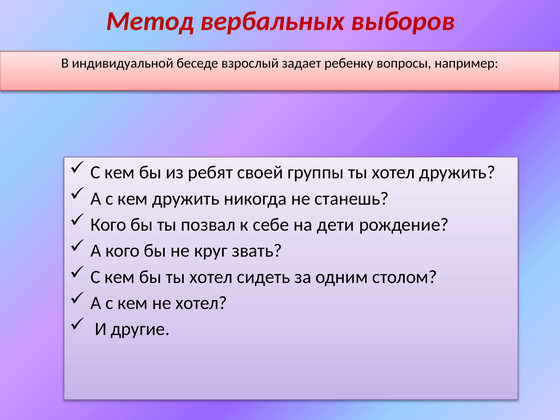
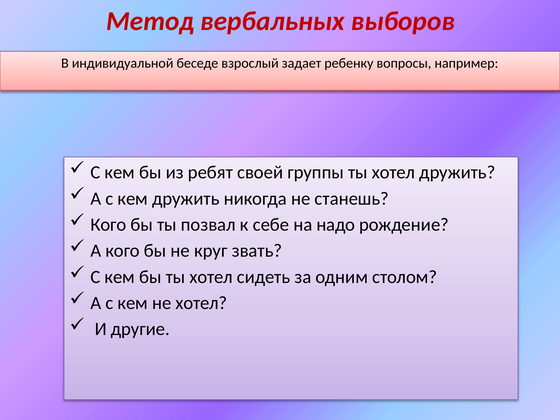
дети: дети -> надо (336, 225)
